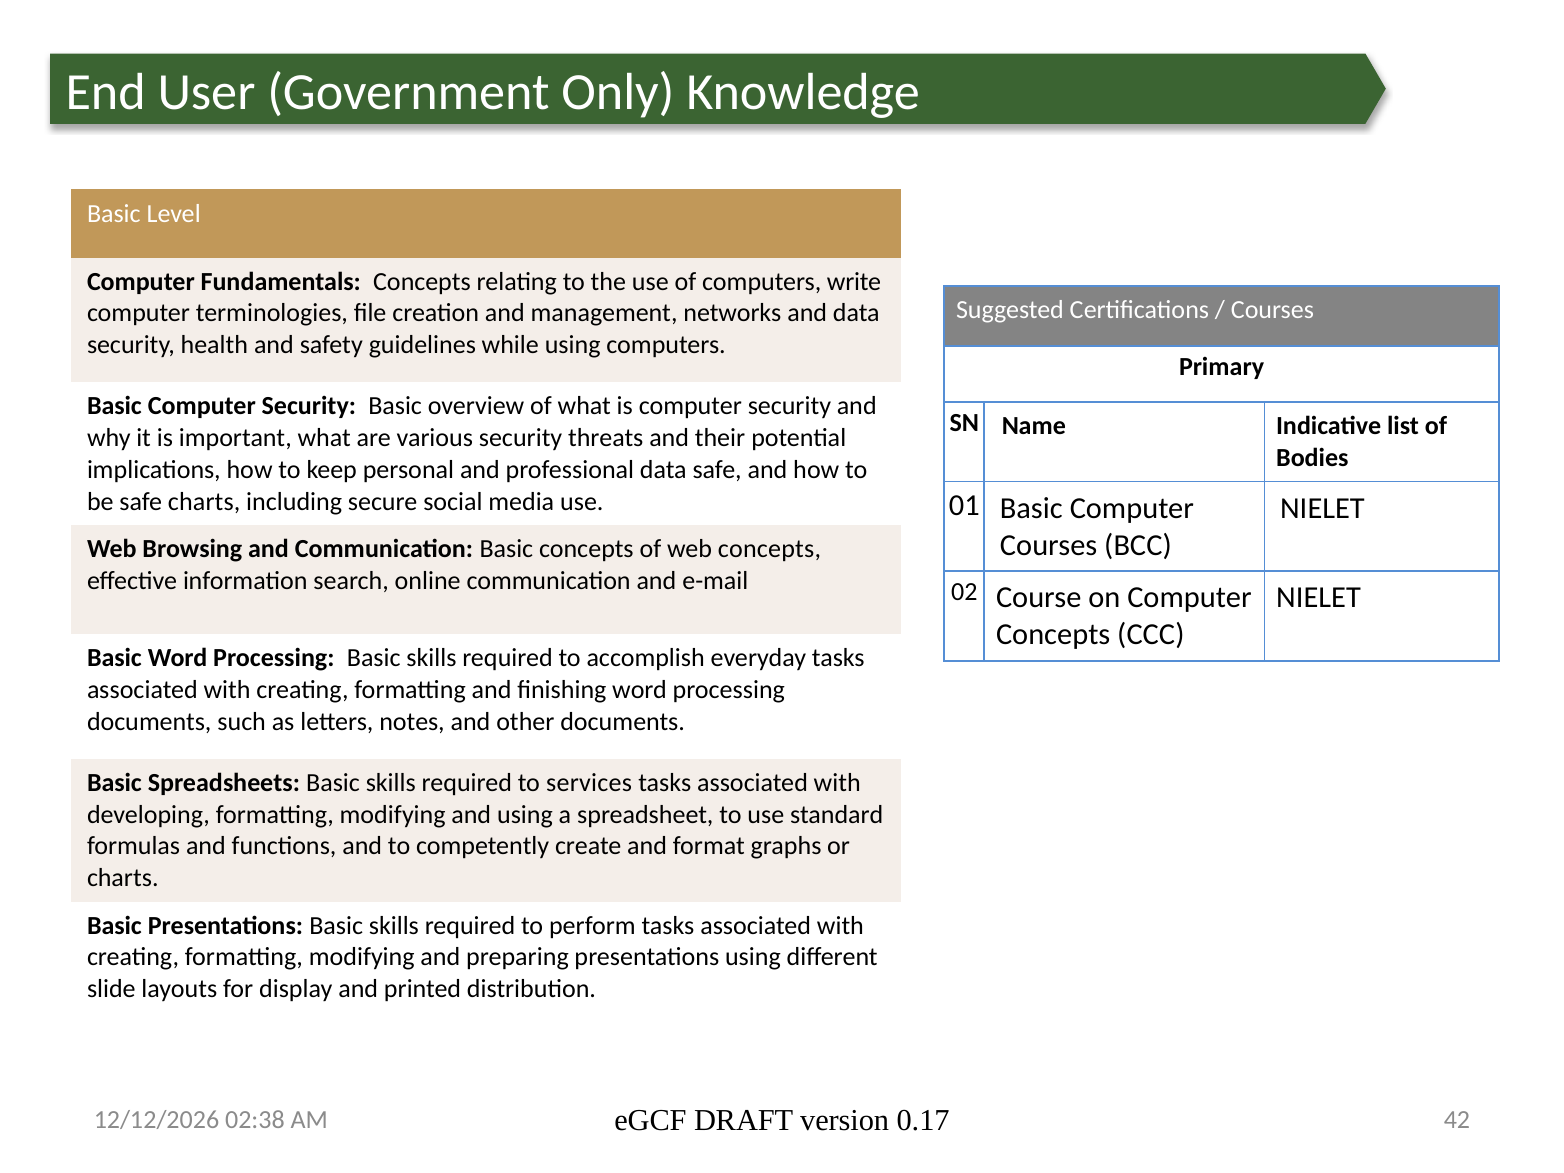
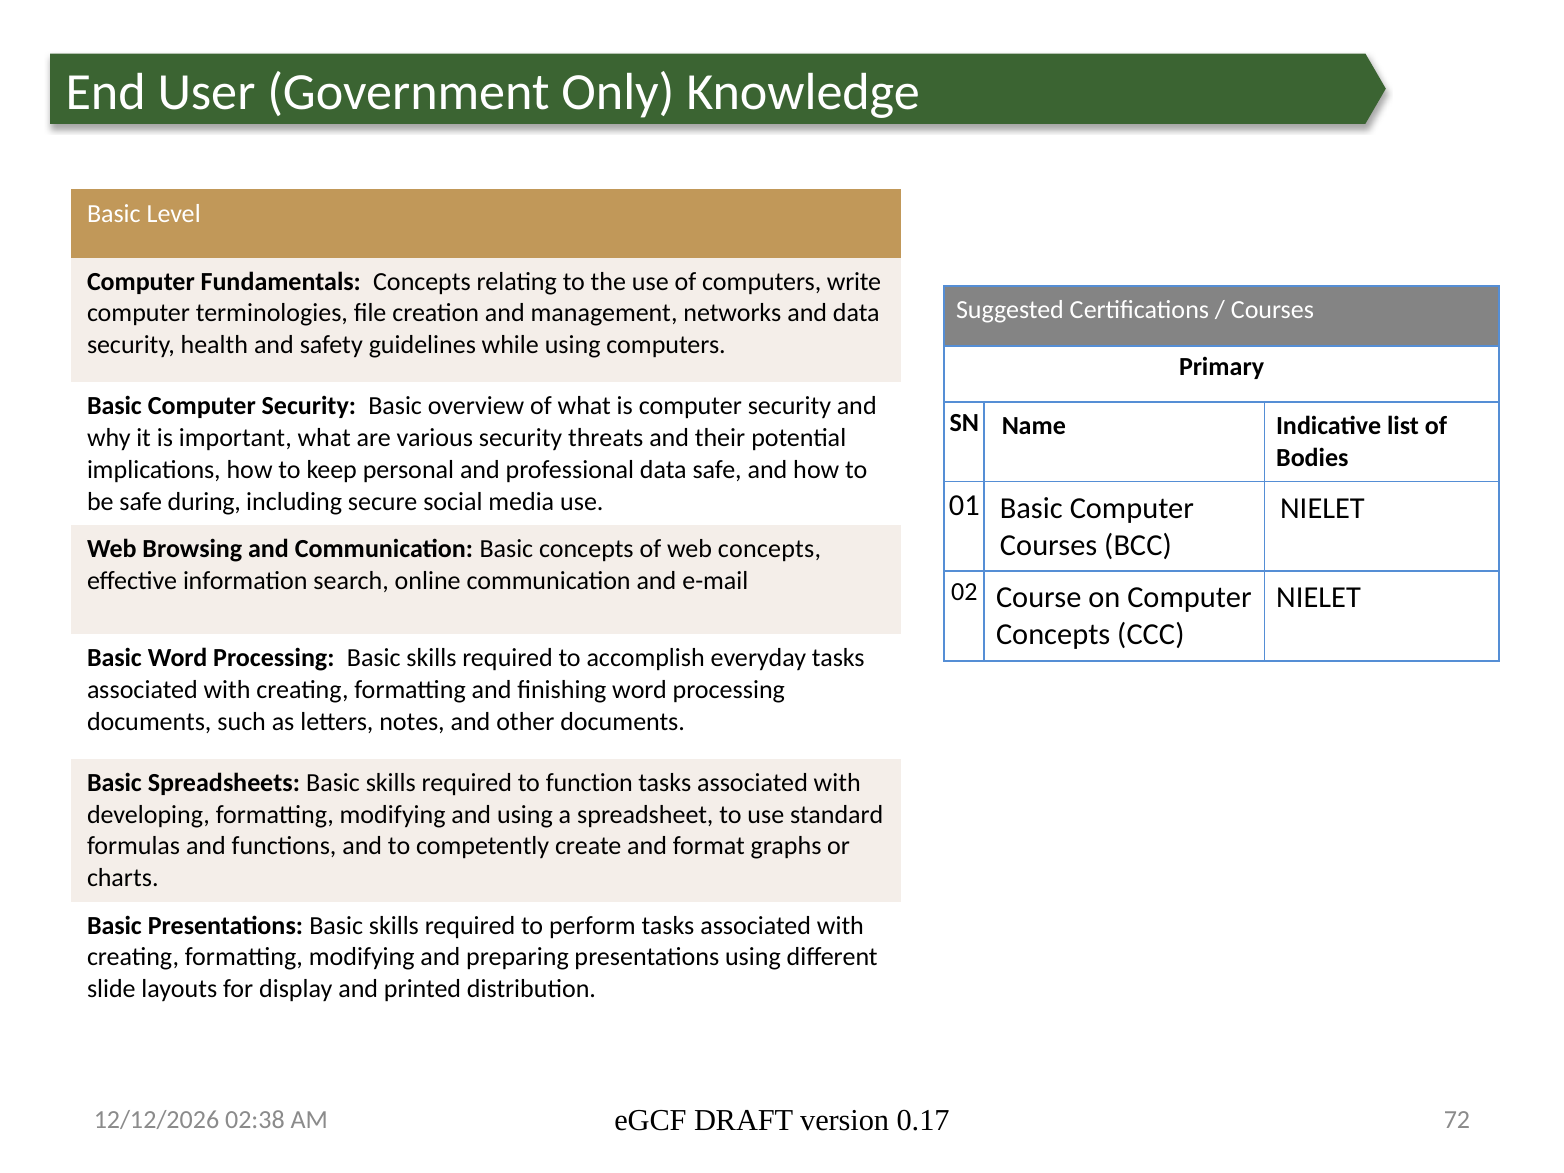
safe charts: charts -> during (204, 502)
services: services -> function (589, 783)
42: 42 -> 72 (1457, 1120)
